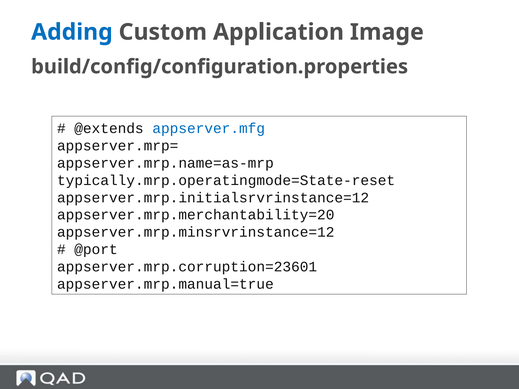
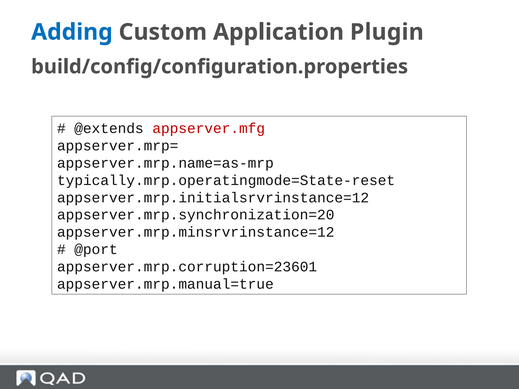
Image: Image -> Plugin (387, 32)
appserver.mfg colour: blue -> red (209, 129)
appserver.mrp.merchantability=20: appserver.mrp.merchantability=20 -> appserver.mrp.synchronization=20 (196, 215)
